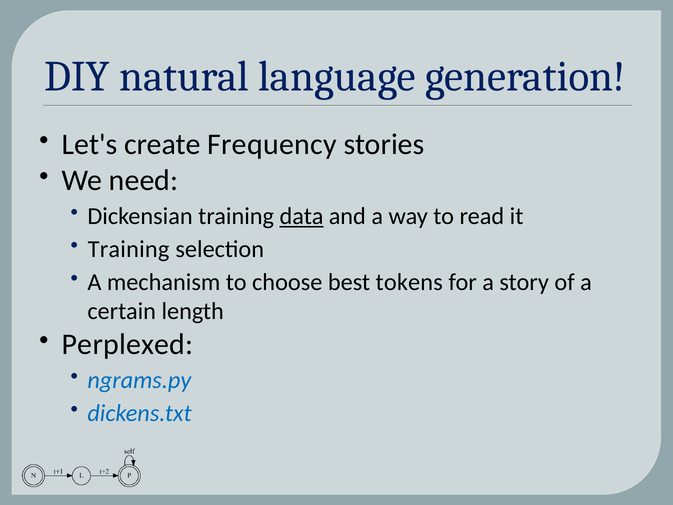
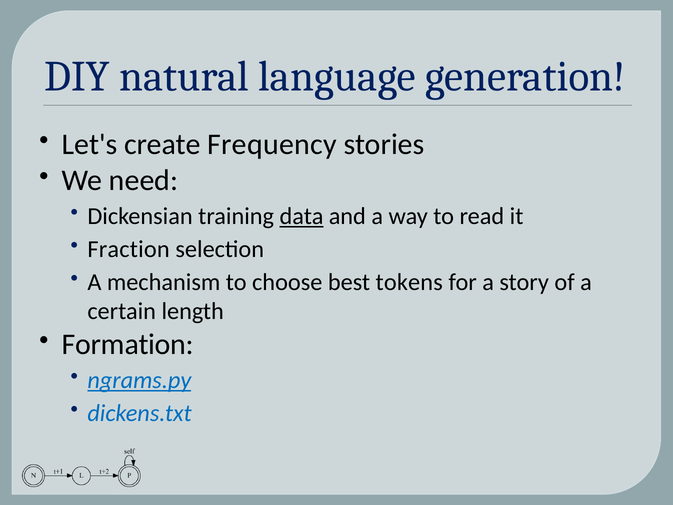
Training: Training -> Fraction (129, 249)
Perplexed: Perplexed -> Formation (128, 344)
ngrams.py underline: none -> present (139, 380)
